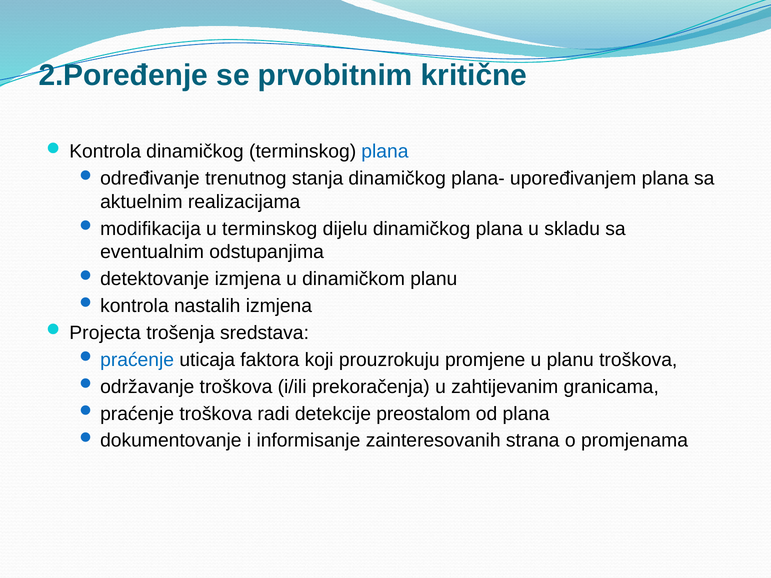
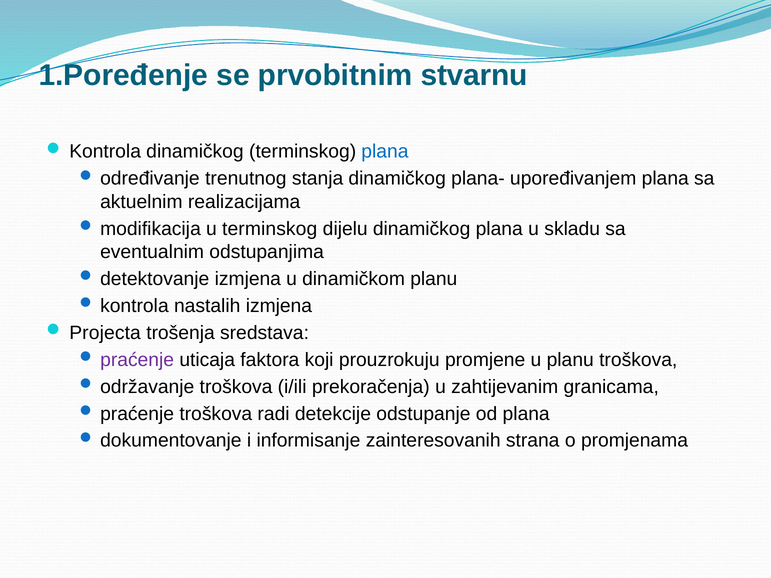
2.Poređenje: 2.Poređenje -> 1.Poređenje (123, 75)
kritične: kritične -> stvarnu (474, 75)
praćenje colour: blue -> purple (137, 360)
preostalom: preostalom -> odstupanje (423, 414)
